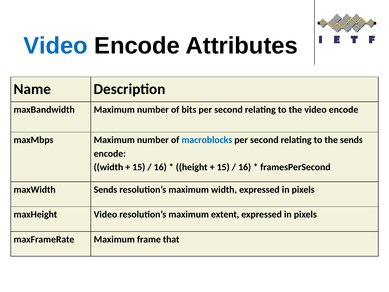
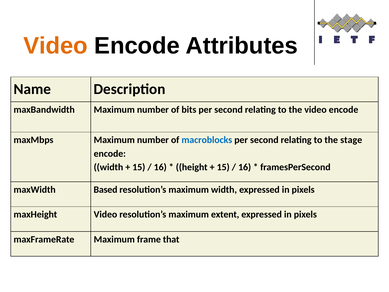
Video colour: blue -> orange (55, 46)
the sends: sends -> stage (351, 140)
maxWidth Sends: Sends -> Based (106, 189)
